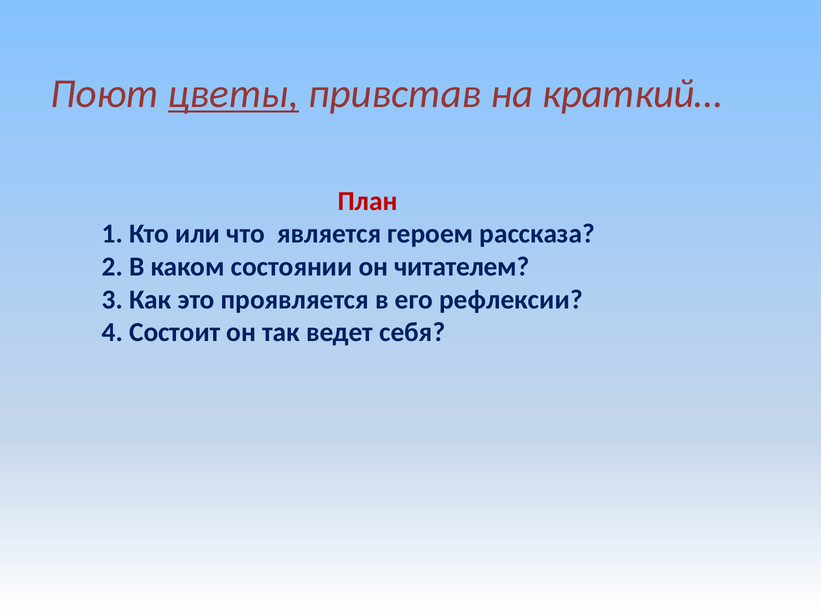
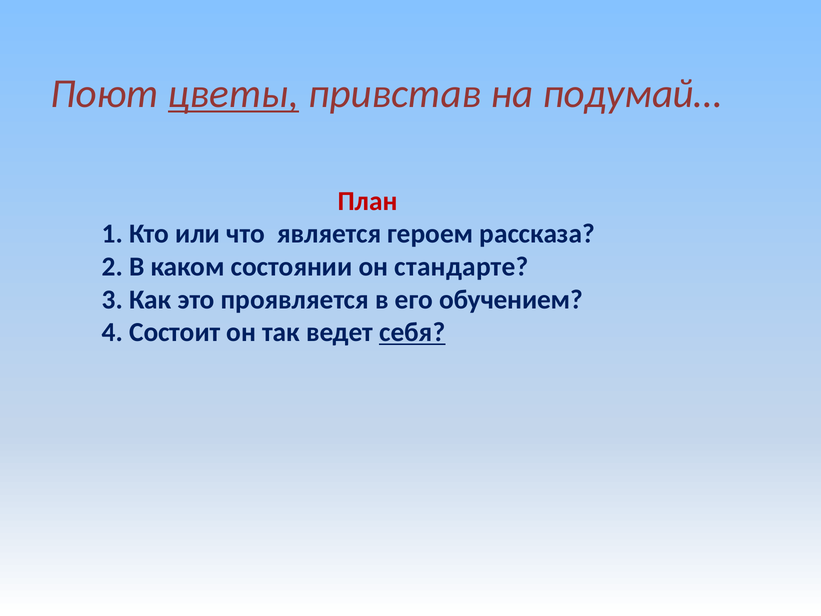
краткий…: краткий… -> подумай… (632, 94)
читателем: читателем -> стандарте (462, 267)
рефлексии: рефлексии -> обучением (511, 299)
себя underline: none -> present (412, 332)
